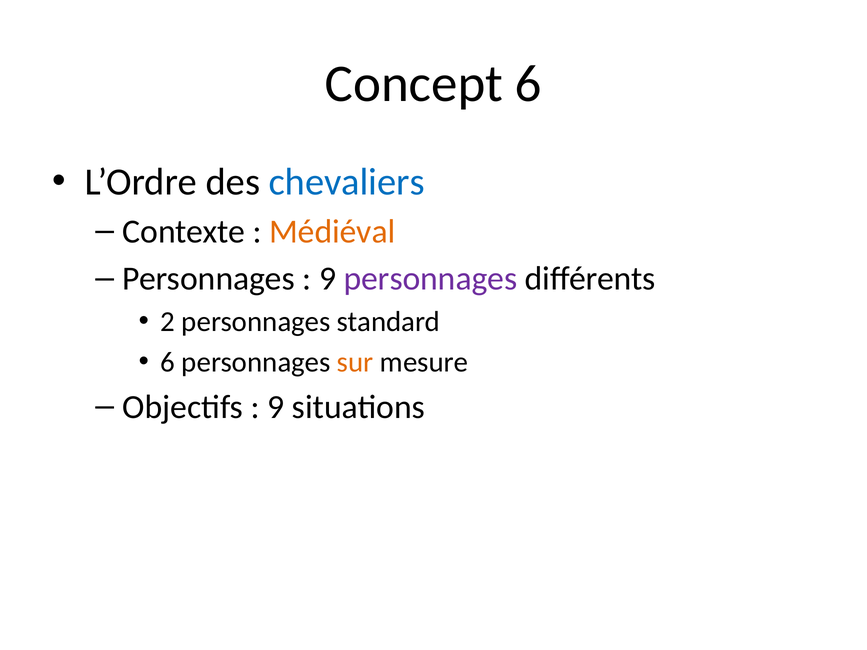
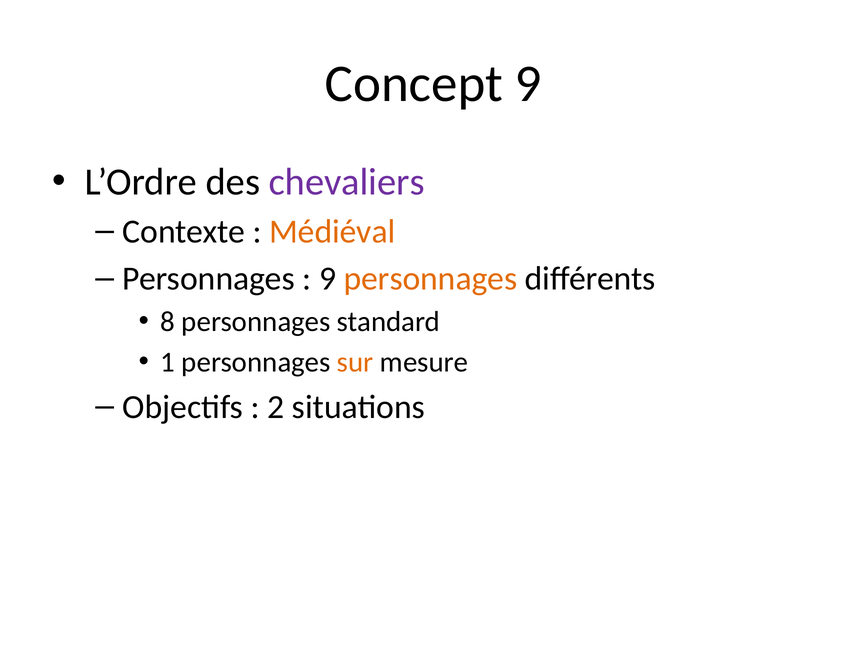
Concept 6: 6 -> 9 (528, 84)
chevaliers colour: blue -> purple (347, 182)
personnages colour: purple -> orange (430, 279)
2: 2 -> 8 (168, 322)
6: 6 -> 1 (168, 362)
9: 9 -> 2 (276, 407)
